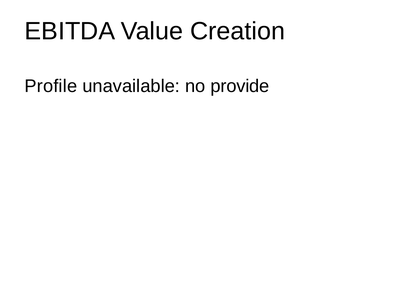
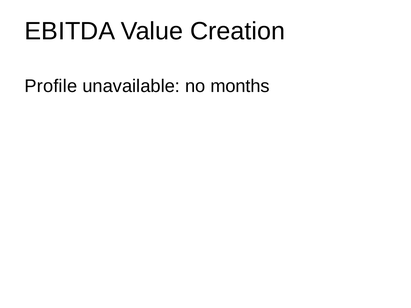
provide: provide -> months (240, 86)
